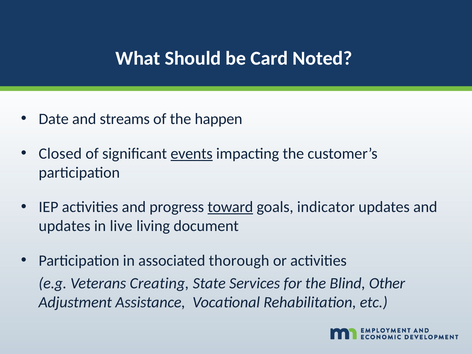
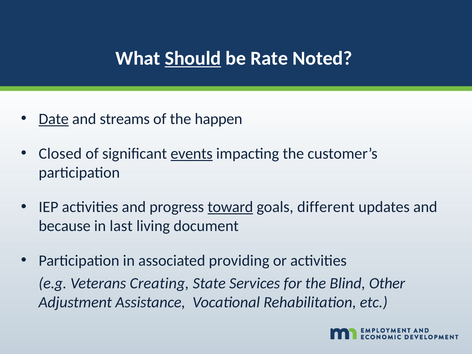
Should underline: none -> present (193, 58)
Card: Card -> Rate (269, 58)
Date underline: none -> present (54, 119)
indicator: indicator -> different (326, 207)
updates: updates -> because (65, 226)
live: live -> last (121, 226)
thorough: thorough -> providing (239, 261)
